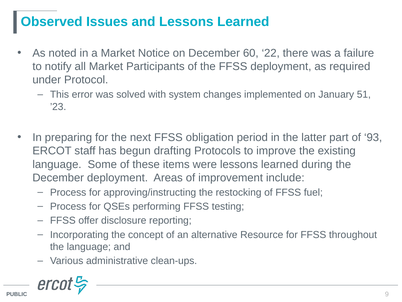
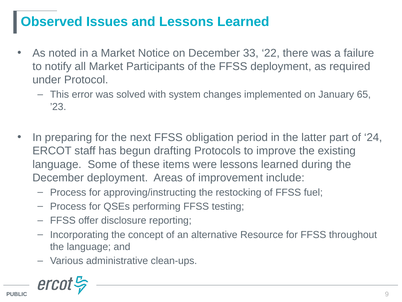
60: 60 -> 33 (251, 53)
51: 51 -> 65 (364, 94)
93: 93 -> 24 (373, 137)
